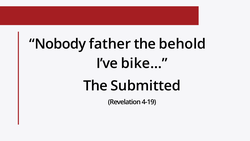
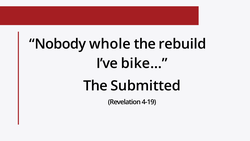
father: father -> whole (110, 44)
behold: behold -> rebuild (182, 44)
